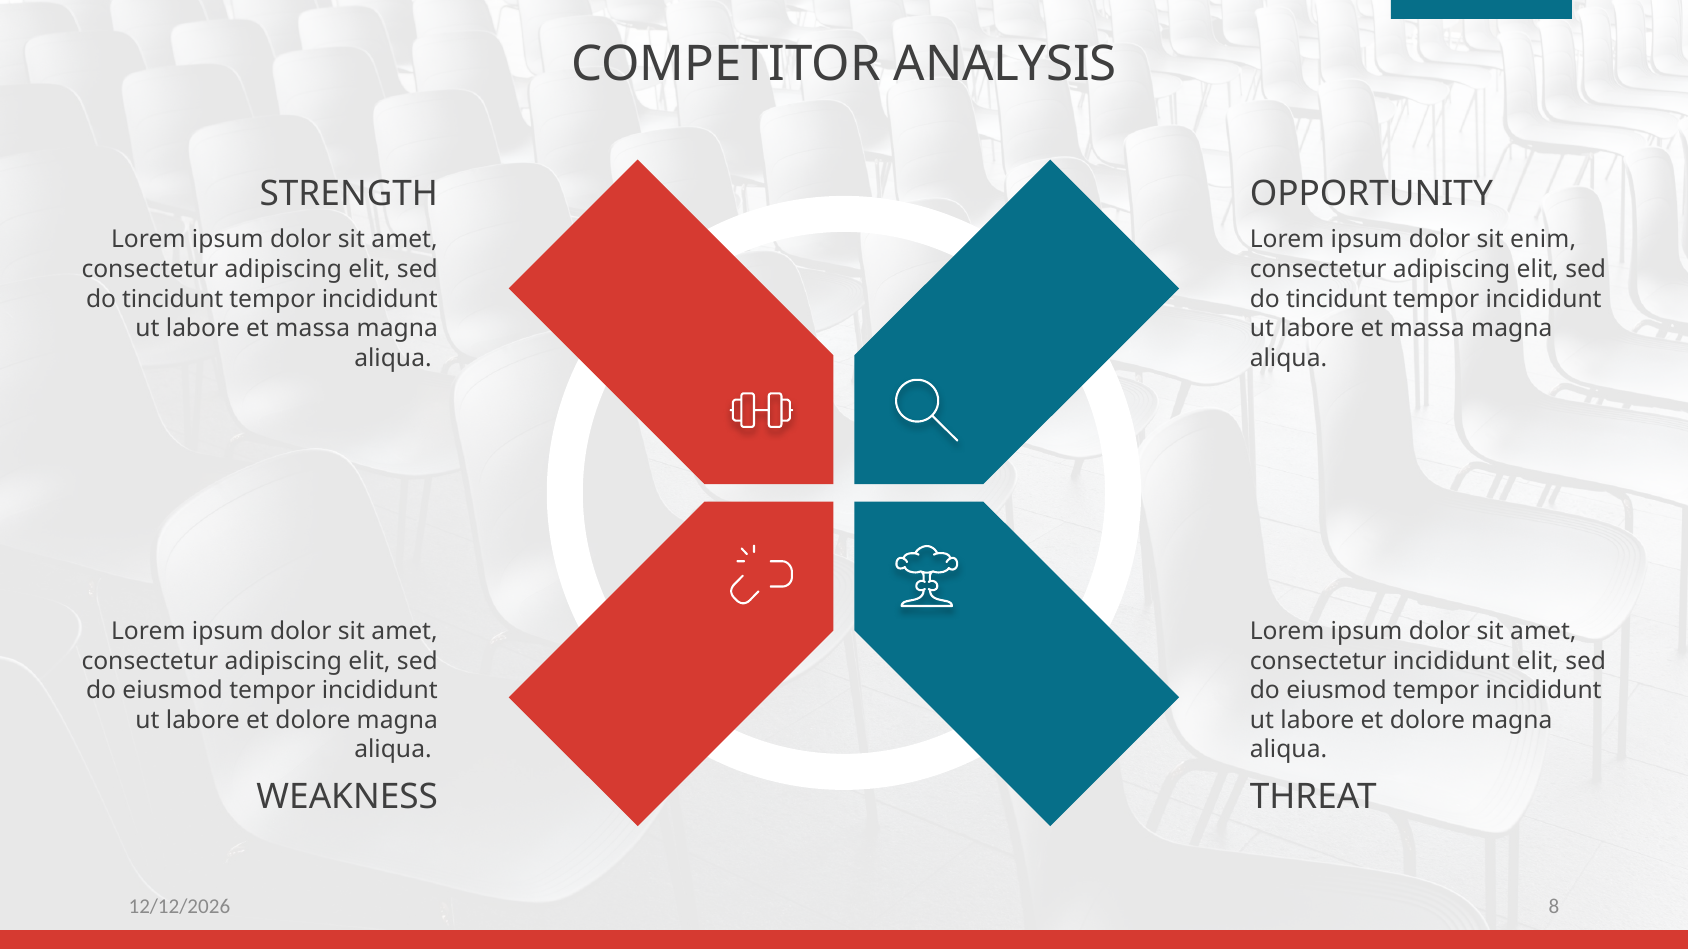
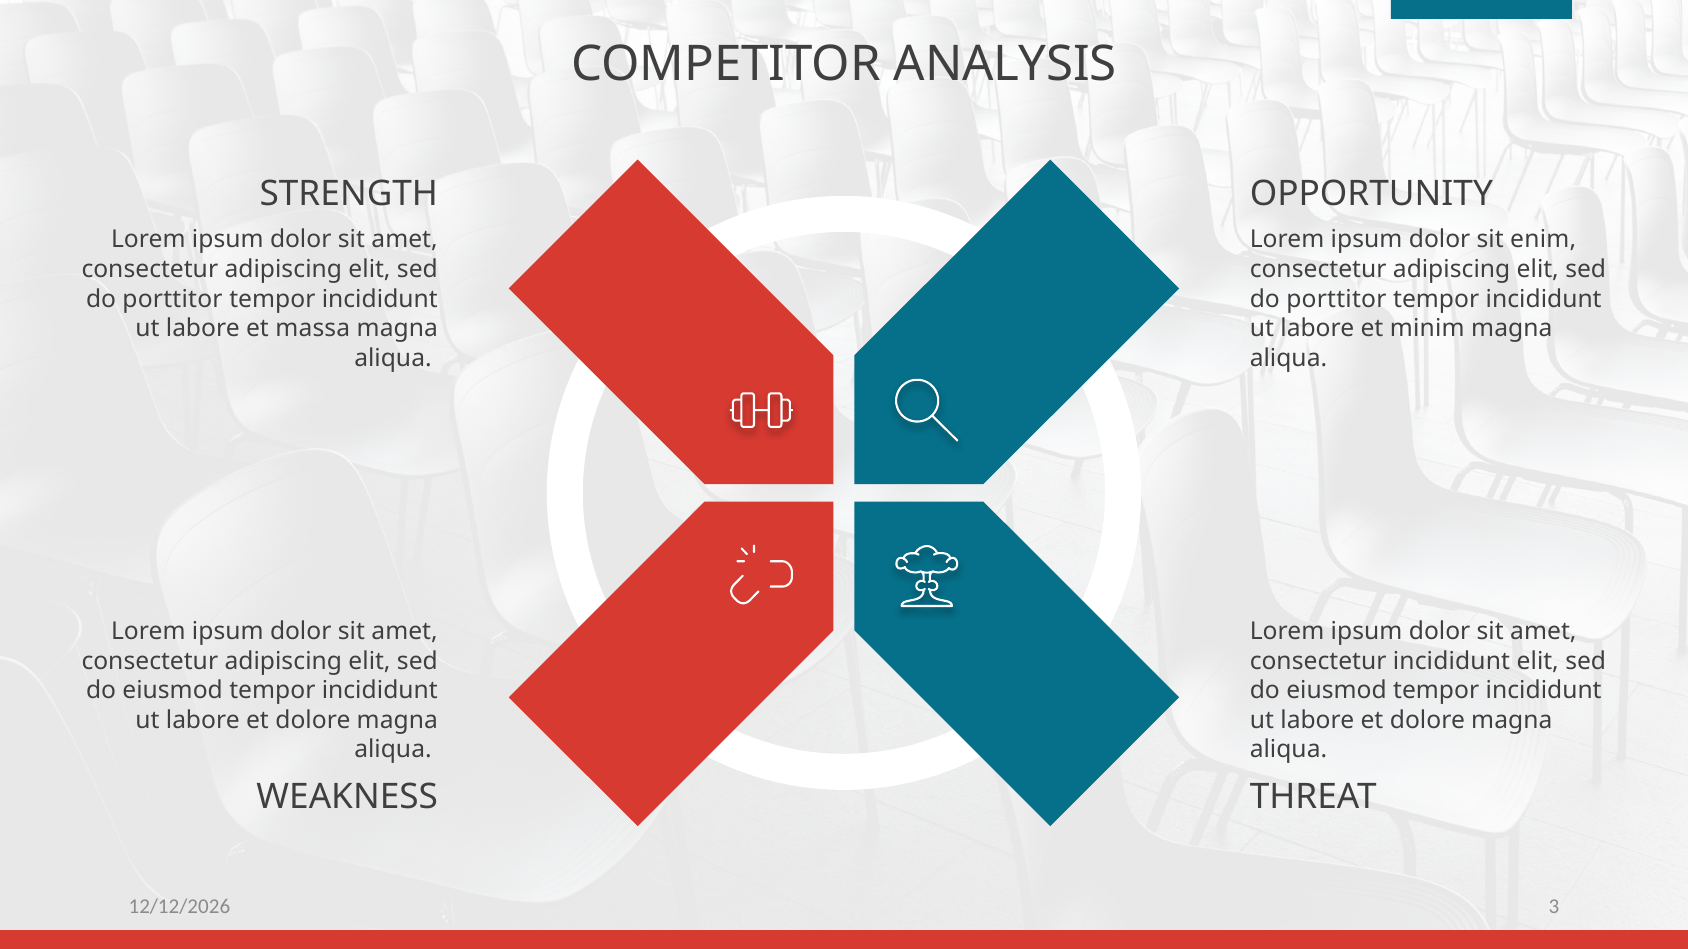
tincidunt: tincidunt -> porttitor (173, 299)
tincidunt: tincidunt -> porttitor (1336, 299)
massa: massa -> minim (1427, 329)
8: 8 -> 3 (1554, 907)
